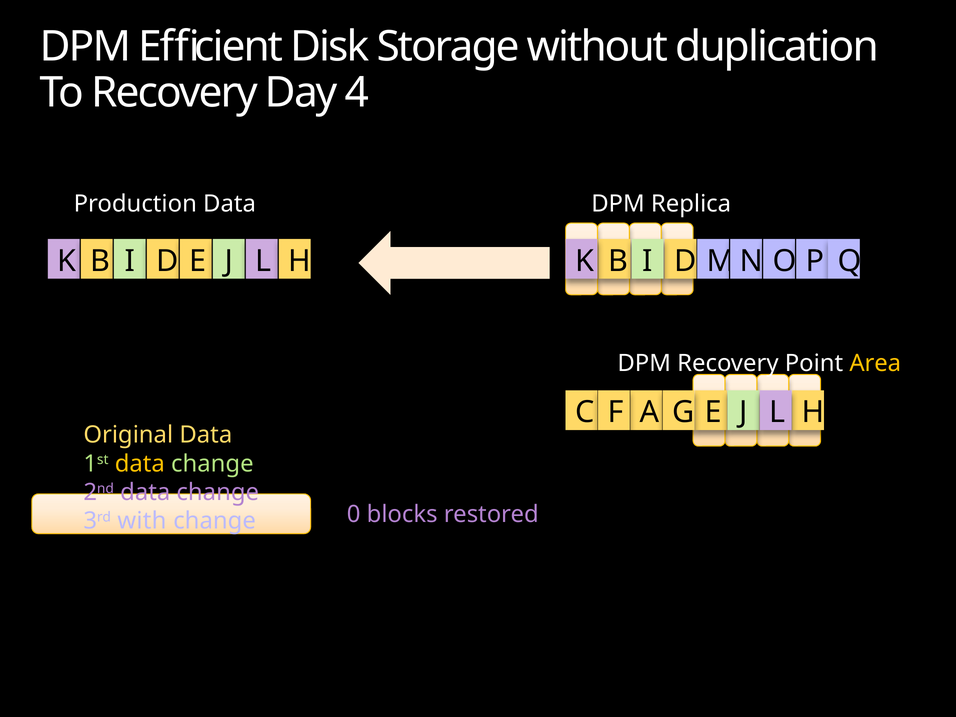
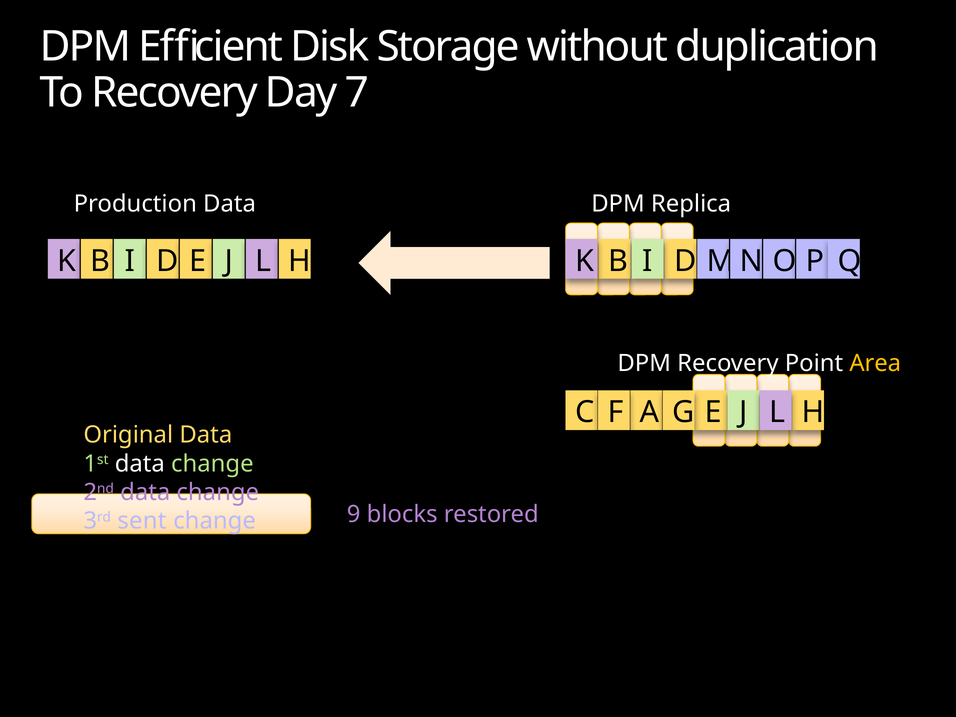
4: 4 -> 7 (357, 93)
data colour: yellow -> white (140, 464)
with: with -> sent (142, 521)
0: 0 -> 9 (354, 515)
